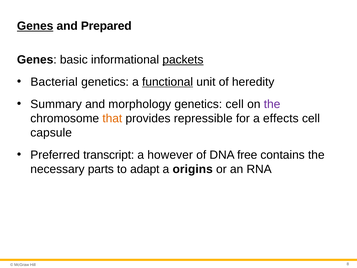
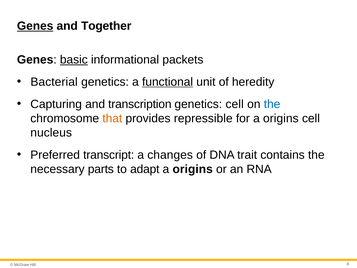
Prepared: Prepared -> Together (106, 26)
basic underline: none -> present (74, 60)
packets underline: present -> none (183, 60)
Summary: Summary -> Capturing (56, 104)
morphology: morphology -> transcription (140, 104)
the colour: purple -> blue (272, 104)
for a effects: effects -> origins (281, 118)
capsule: capsule -> nucleus (51, 133)
however: however -> changes (170, 155)
free: free -> trait (247, 155)
